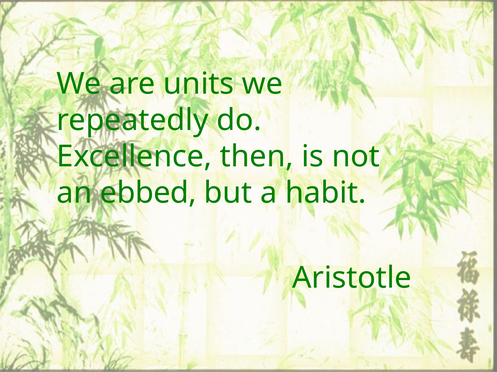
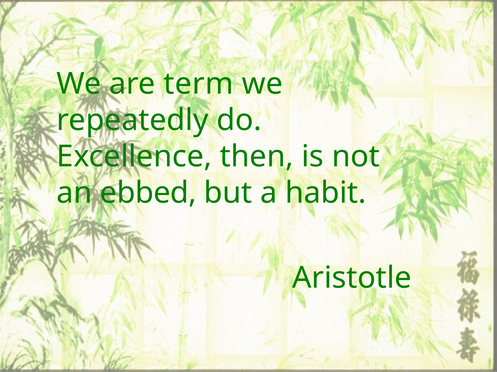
units: units -> term (198, 84)
